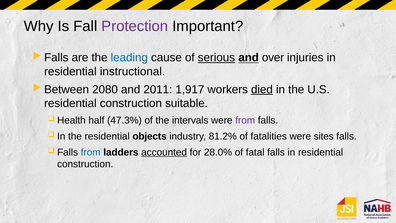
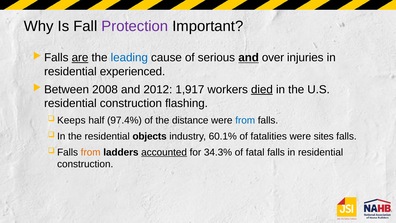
are underline: none -> present (80, 58)
serious underline: present -> none (216, 58)
instructional: instructional -> experienced (133, 71)
2080: 2080 -> 2008 (105, 89)
2011: 2011 -> 2012 (158, 89)
suitable: suitable -> flashing (186, 103)
Health: Health -> Keeps (71, 120)
47.3%: 47.3% -> 97.4% (124, 120)
intervals: intervals -> distance (190, 120)
from colour: purple -> blue (245, 120)
81.2%: 81.2% -> 60.1% (223, 136)
from colour: blue -> orange (91, 152)
28.0%: 28.0% -> 34.3% (218, 152)
